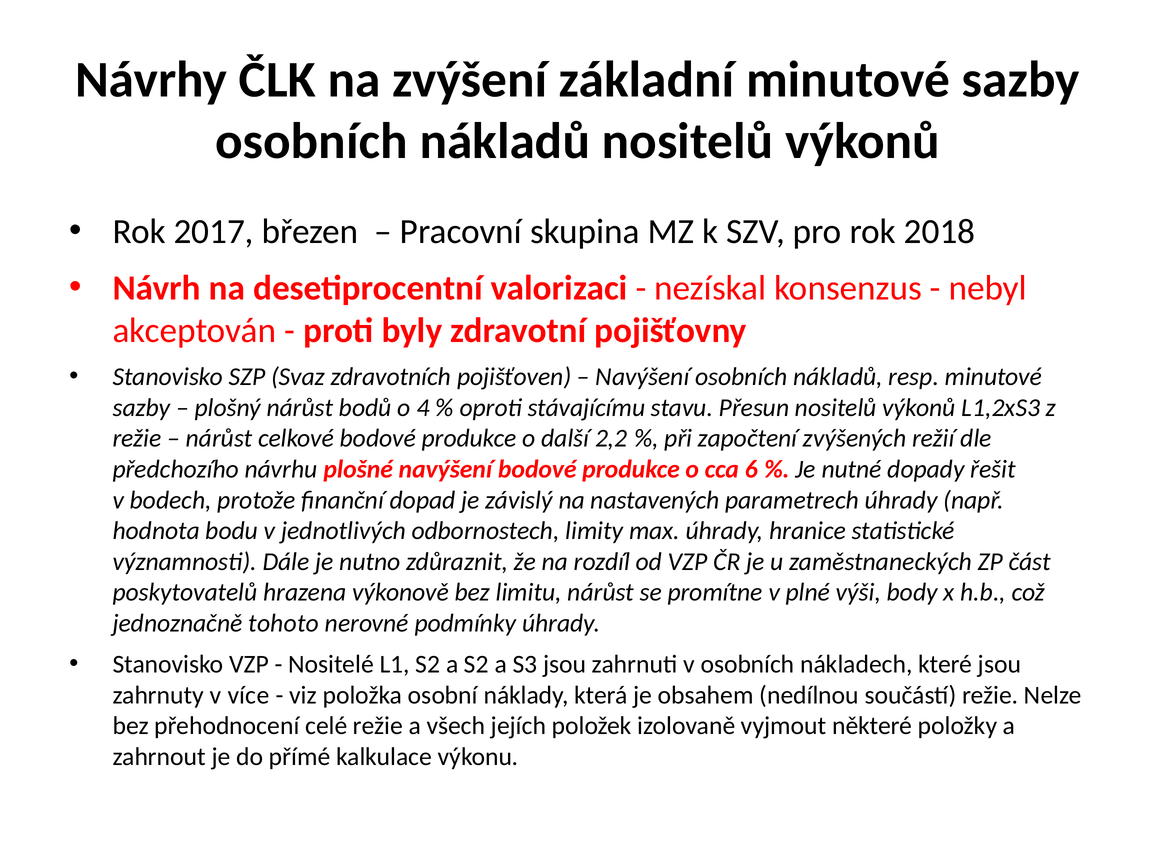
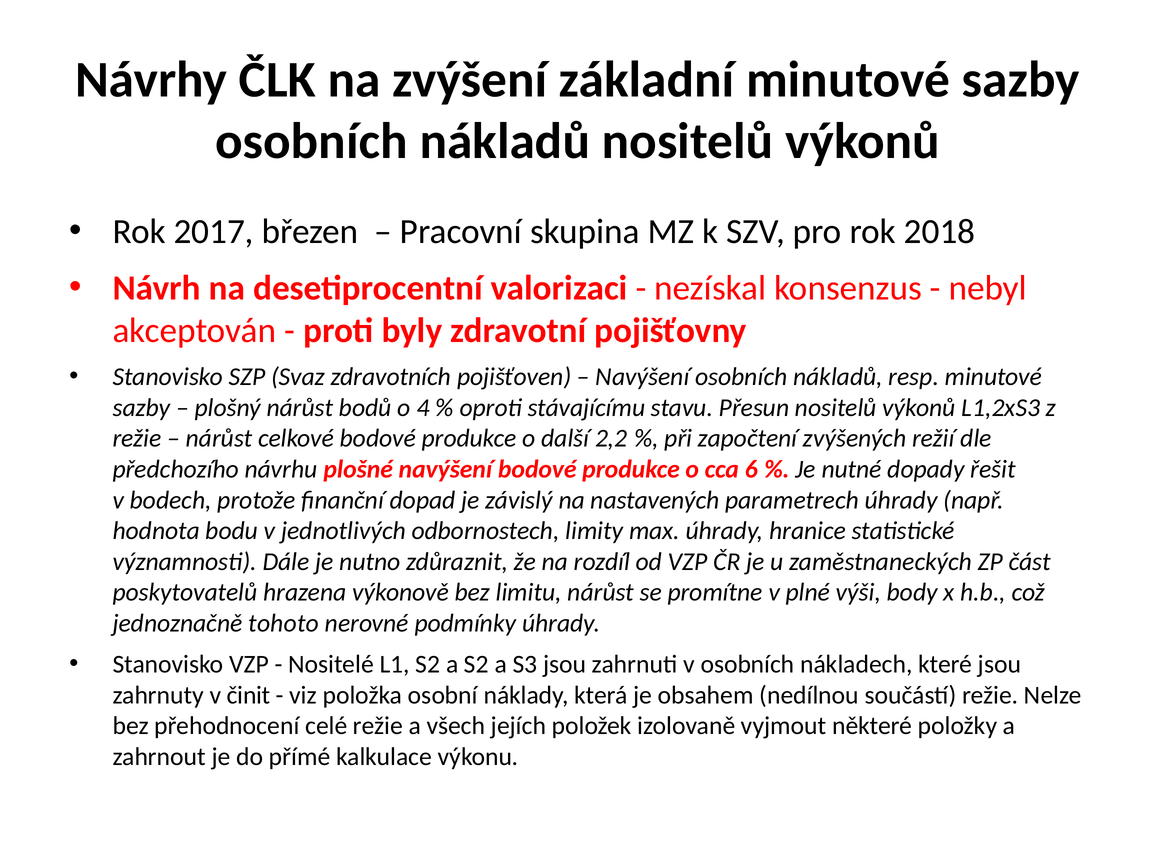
více: více -> činit (249, 695)
